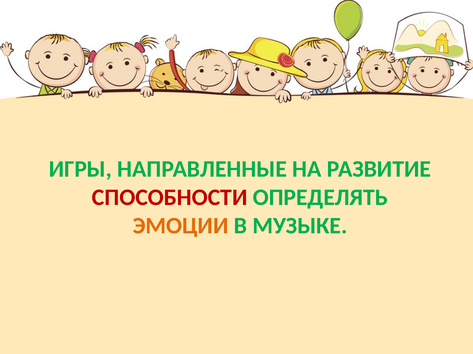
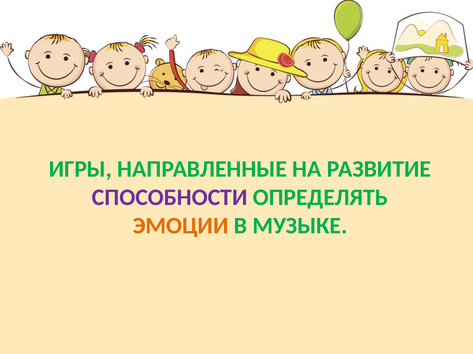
СПОСОБНОСТИ colour: red -> purple (170, 198)
